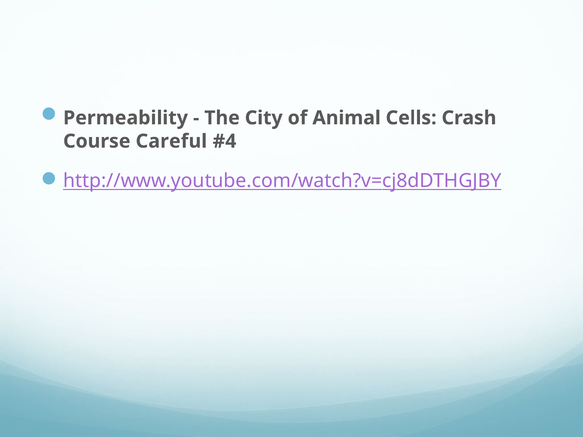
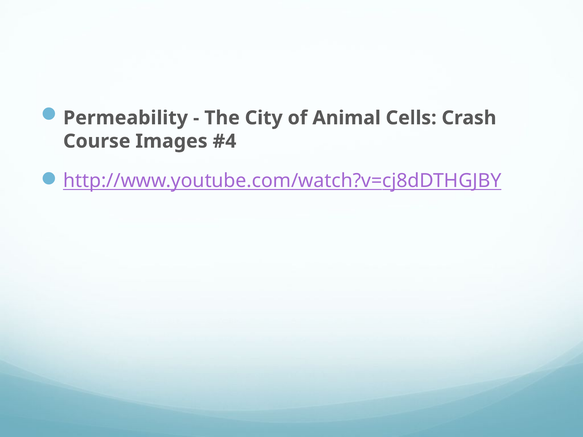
Careful: Careful -> Images (171, 141)
